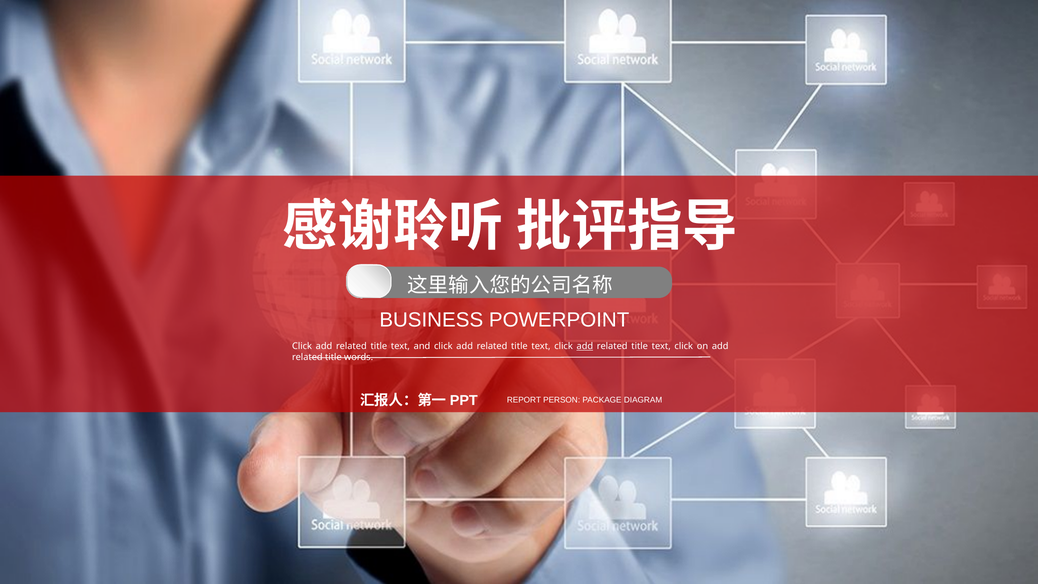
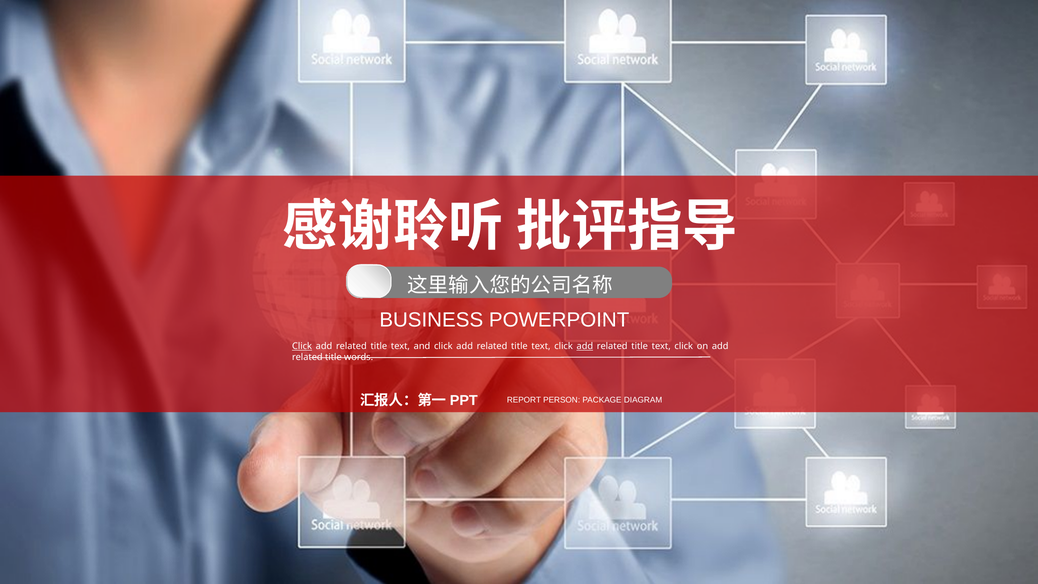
Click underline: none -> present (302, 346)
